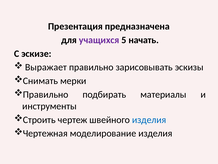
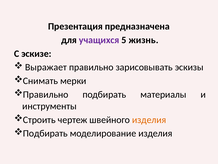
начать: начать -> жизнь (144, 40)
изделия colour: blue -> orange (149, 119)
Чертежная: Чертежная -> Подбирать (45, 133)
